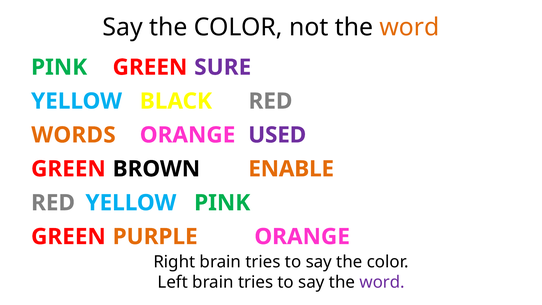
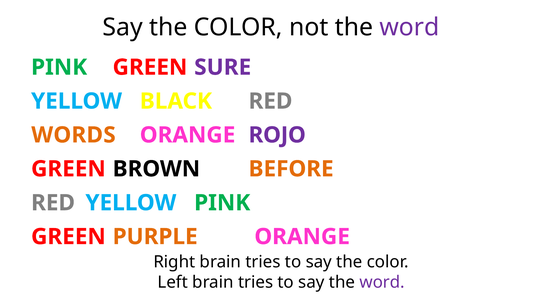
word colour: orange -> purple (409, 27)
USED: USED -> ROJO (277, 135)
ENABLE: ENABLE -> BEFORE (291, 169)
